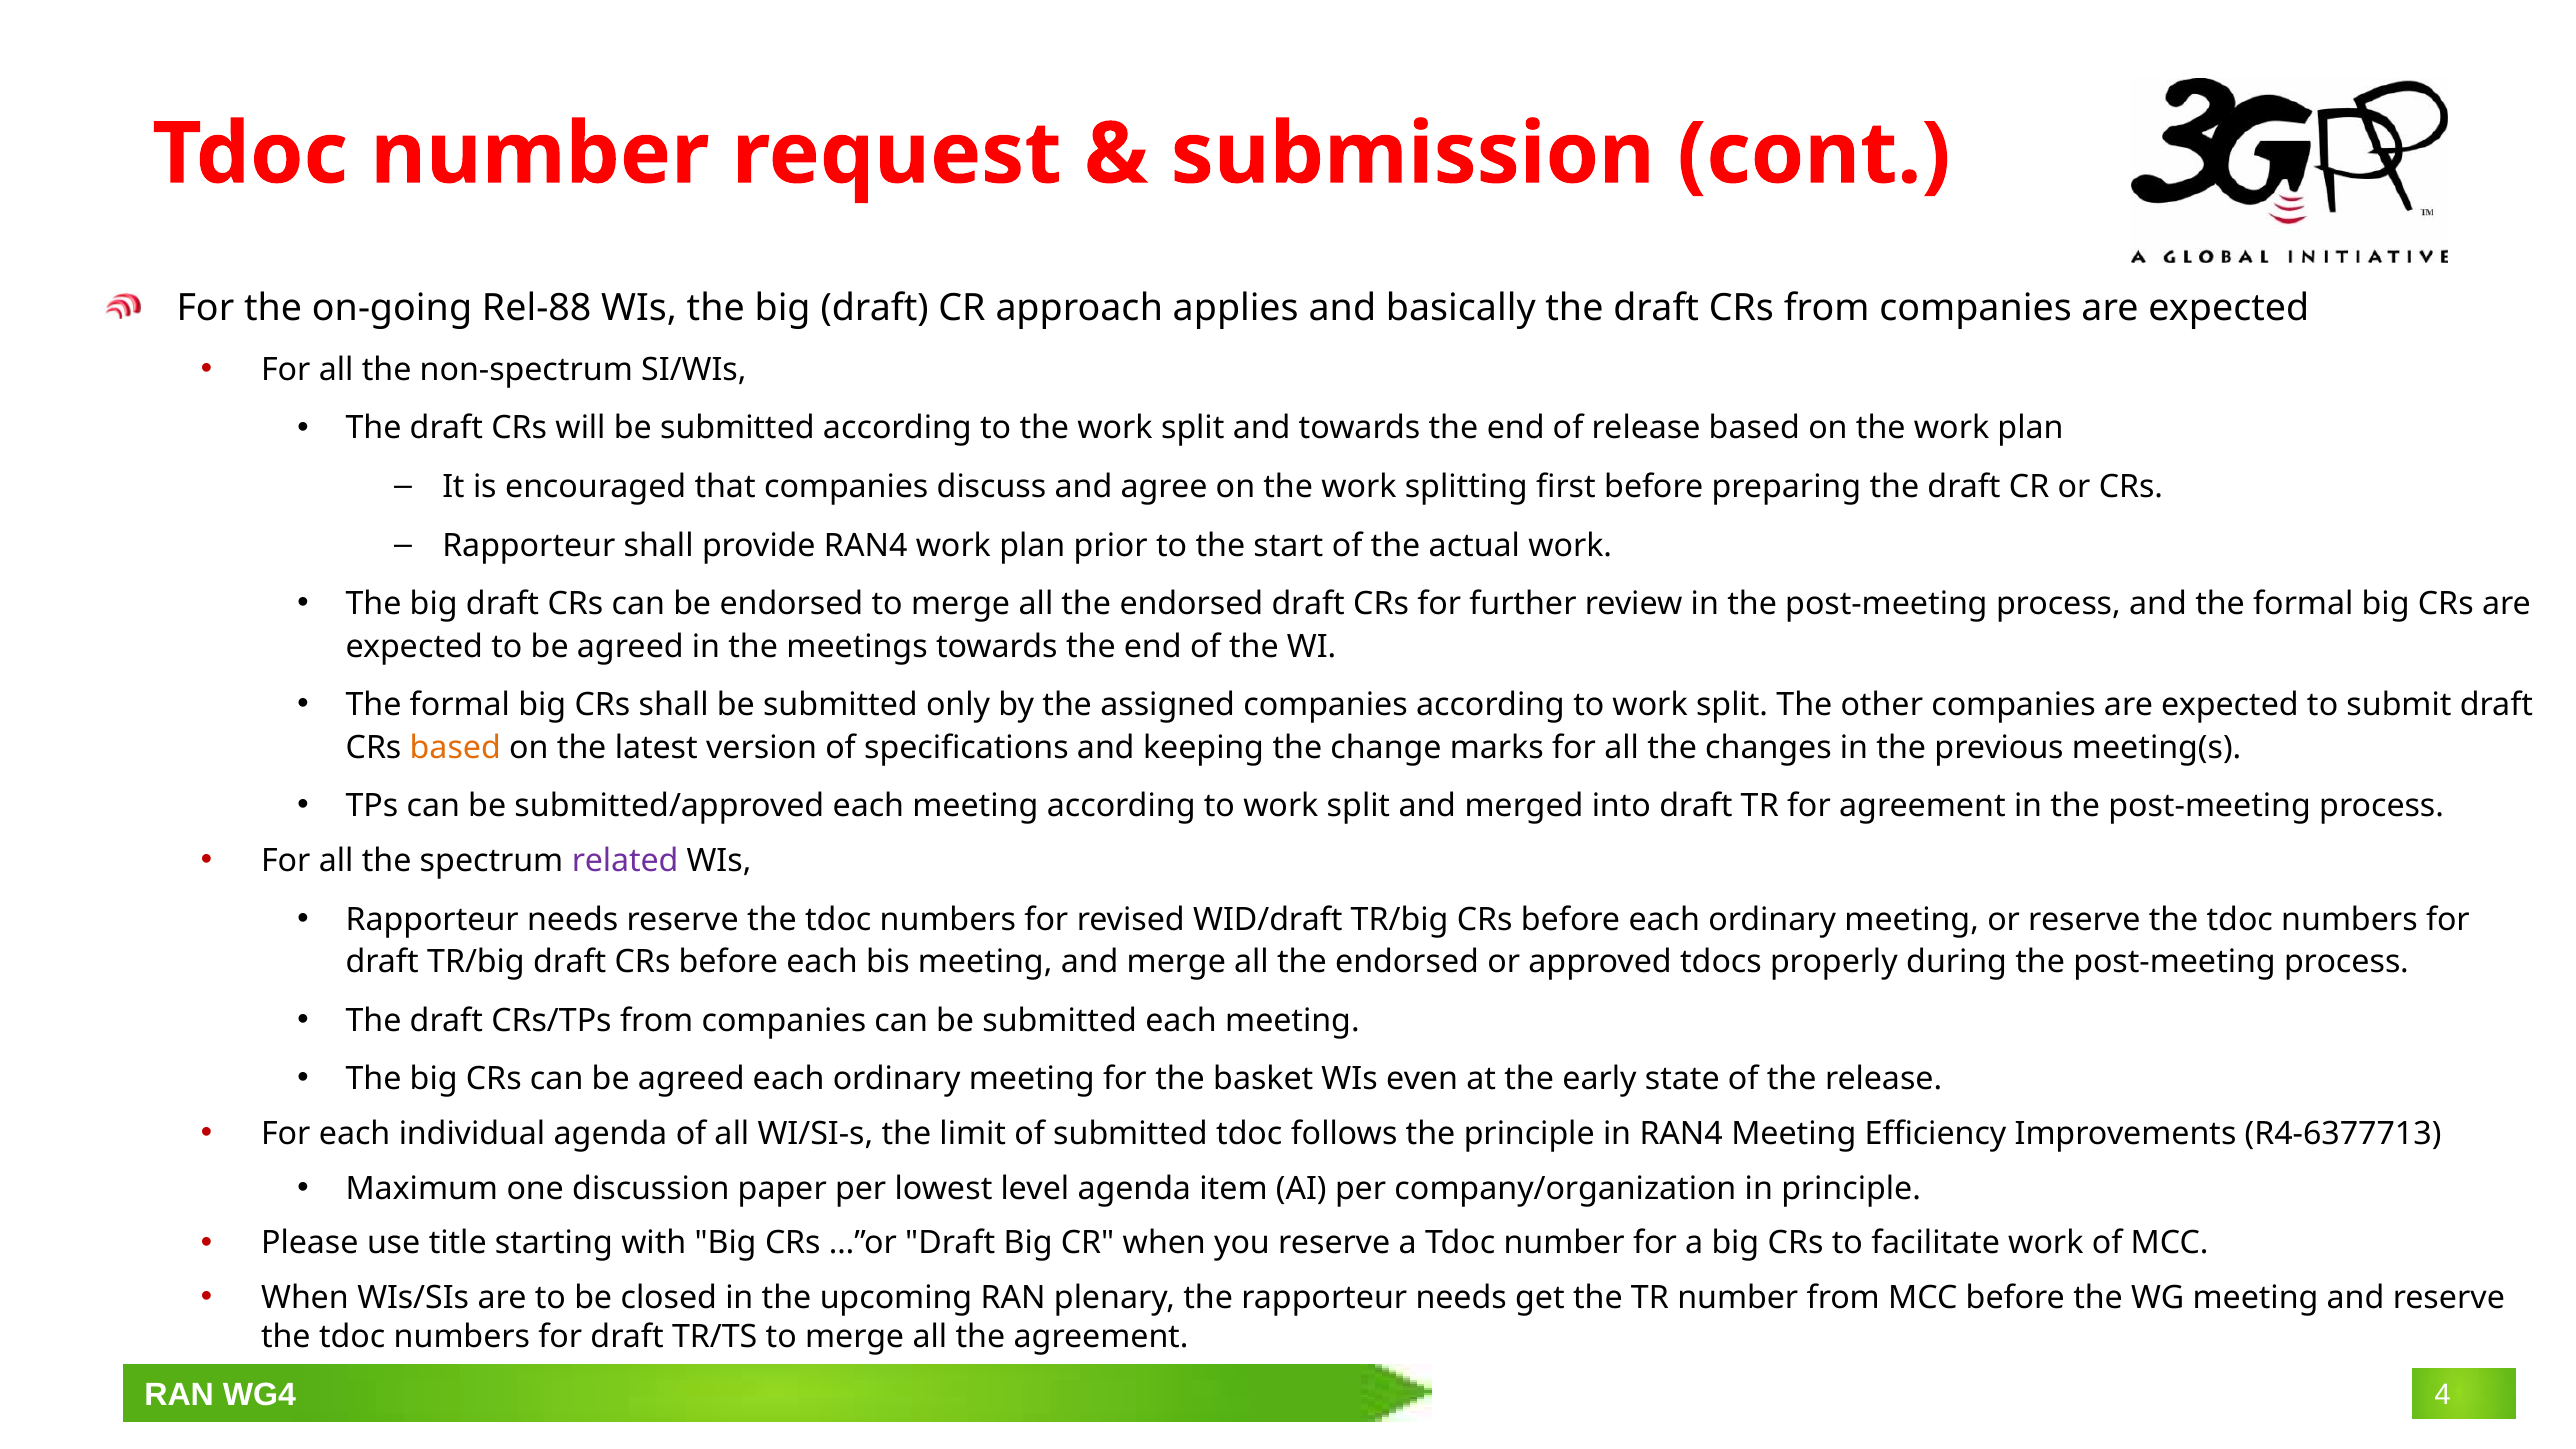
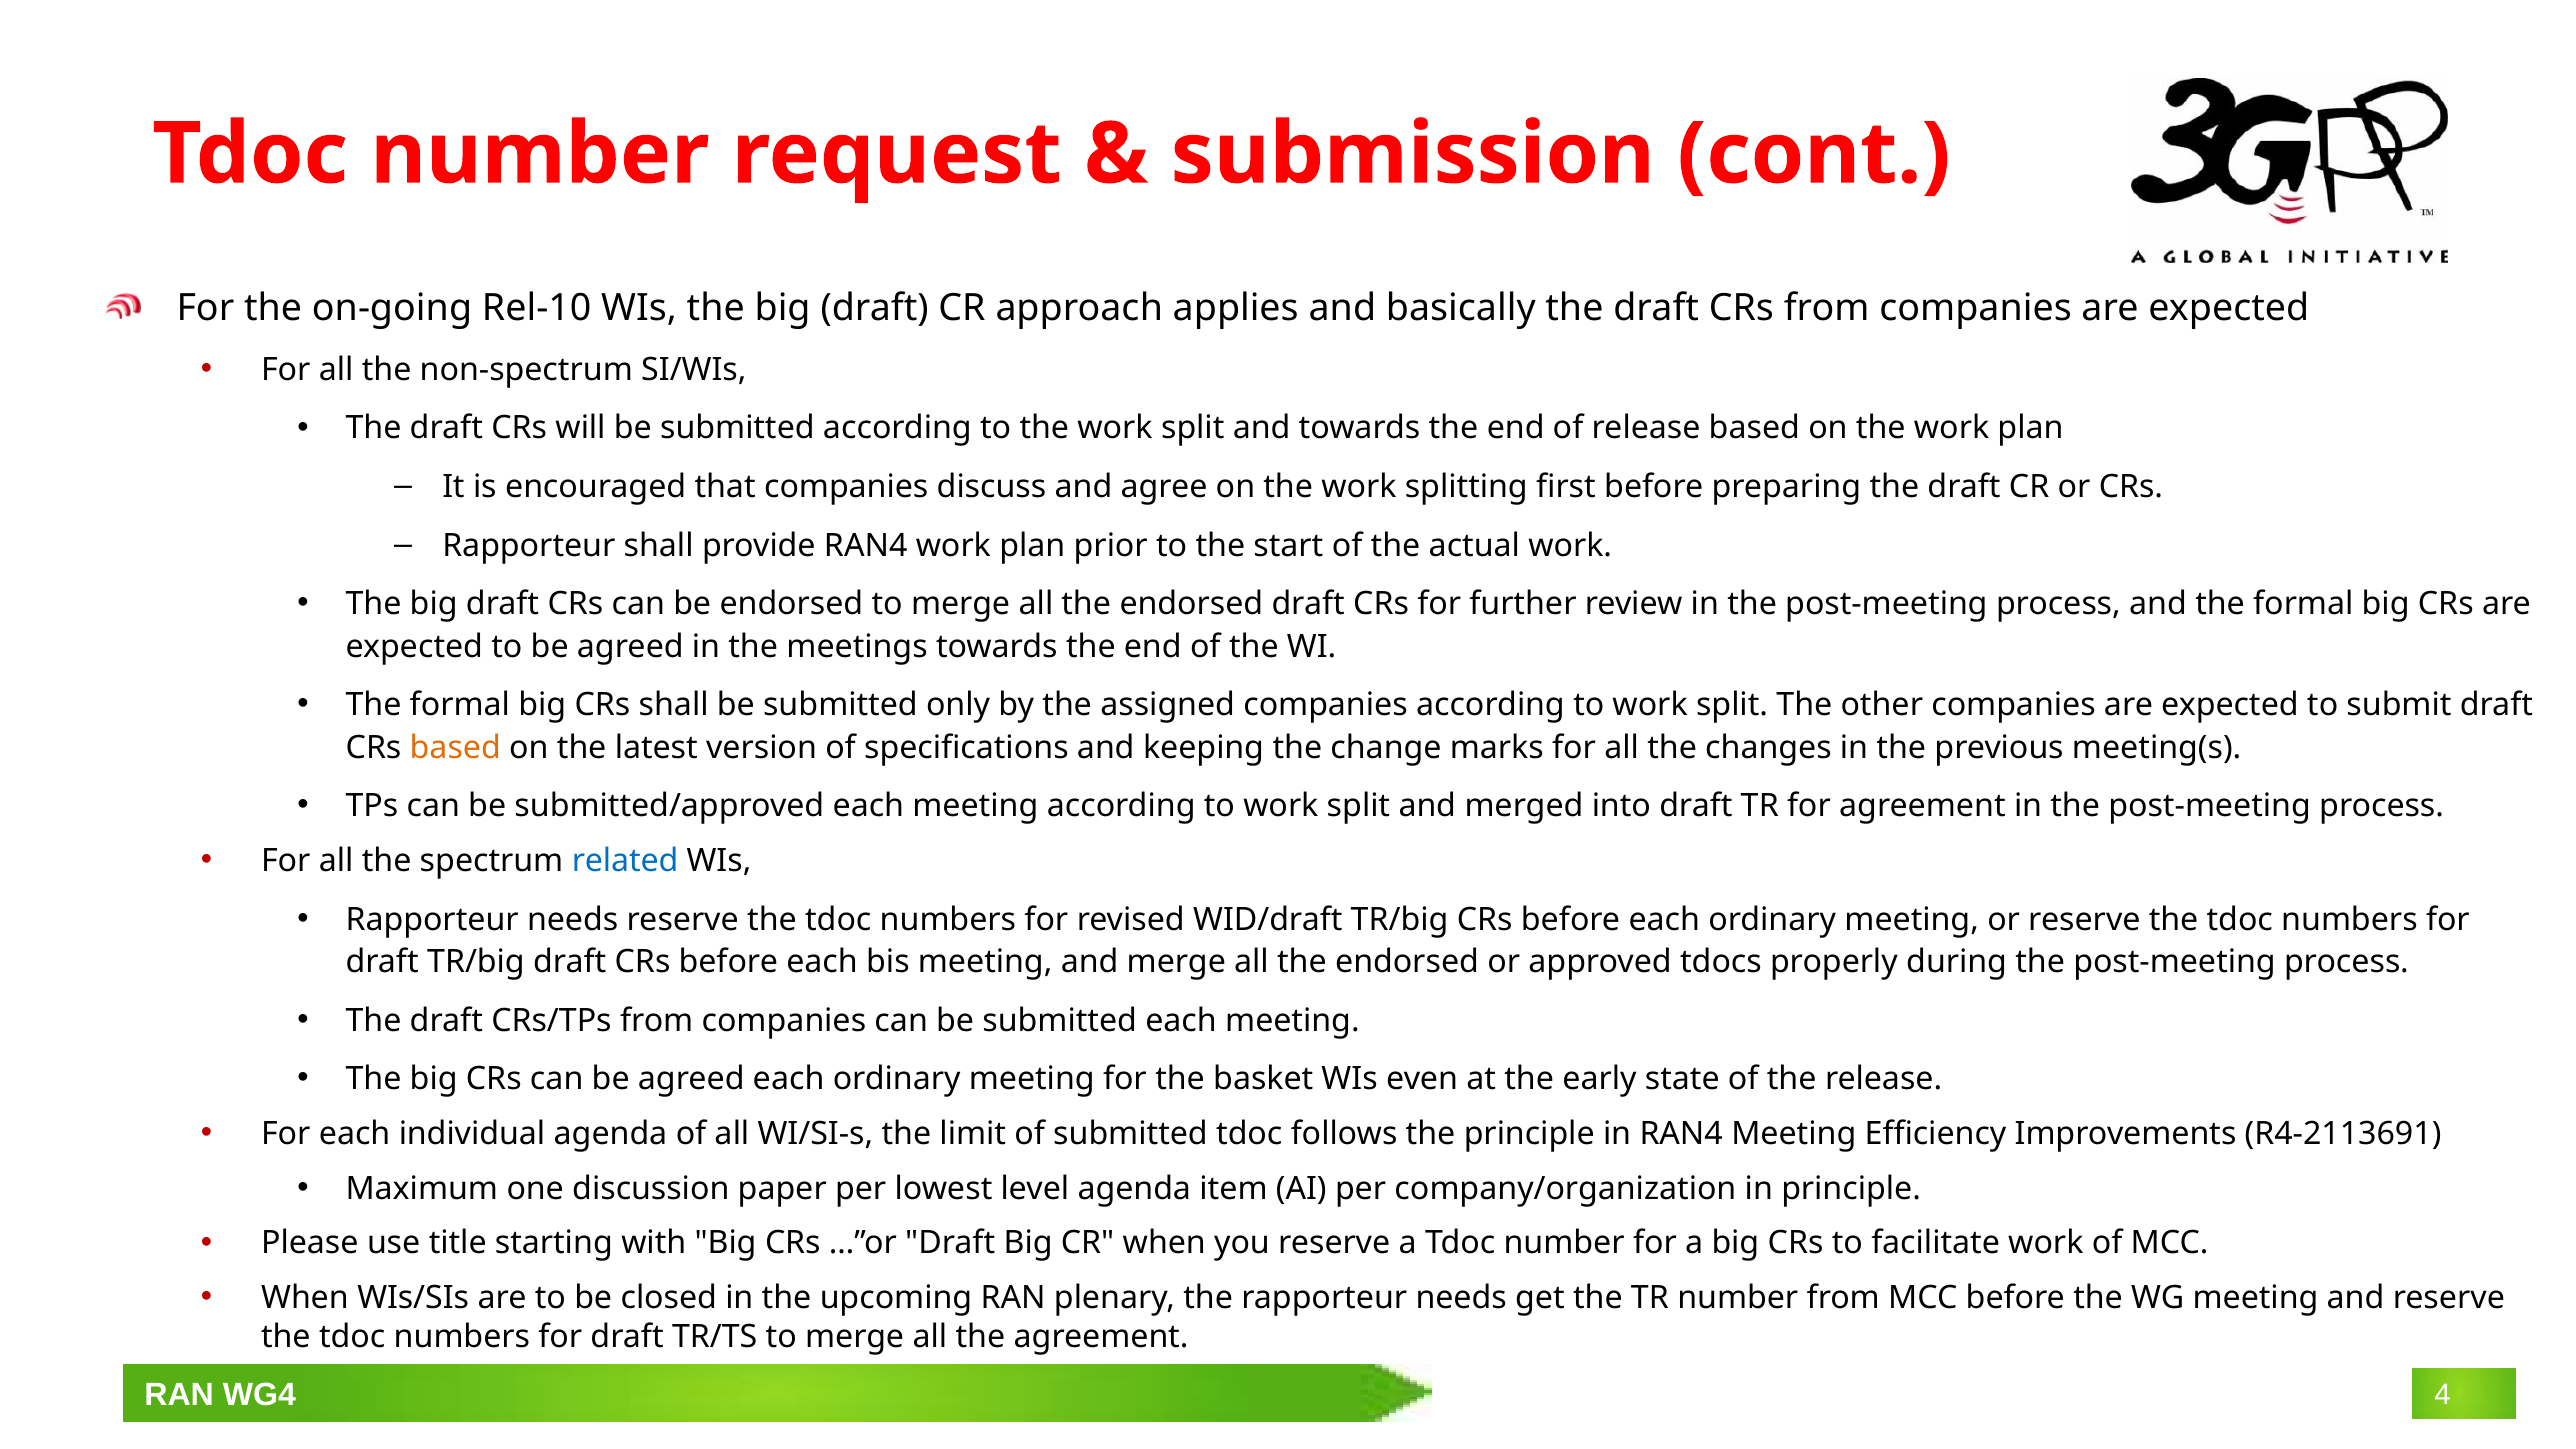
Rel-88: Rel-88 -> Rel-10 (537, 308)
related colour: purple -> blue (625, 861)
R4-6377713: R4-6377713 -> R4-2113691 (2343, 1134)
